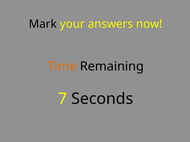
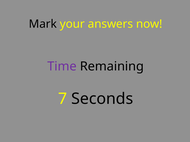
Time colour: orange -> purple (62, 67)
